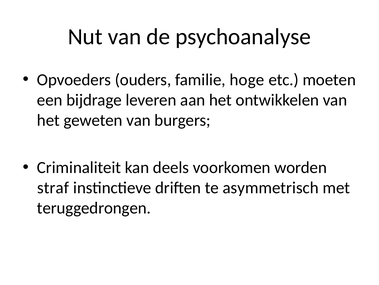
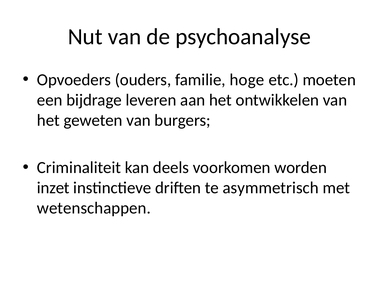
straf: straf -> inzet (53, 187)
teruggedrongen: teruggedrongen -> wetenschappen (94, 208)
